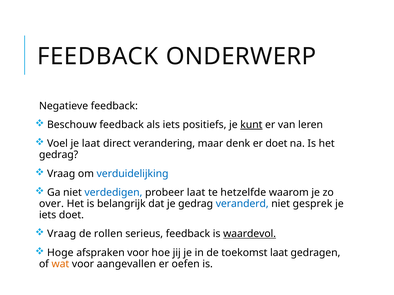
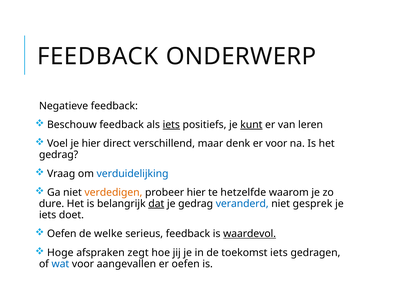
iets underline: none -> present (171, 125)
je laat: laat -> hier (91, 144)
verandering: verandering -> verschillend (164, 144)
er doet: doet -> voor (276, 144)
verdedigen colour: blue -> orange (113, 193)
probeer laat: laat -> hier (196, 193)
over: over -> dure (52, 204)
dat underline: none -> present (156, 204)
Vraag: Vraag -> Oefen (62, 234)
rollen: rollen -> welke (108, 234)
afspraken voor: voor -> zegt (138, 253)
toekomst laat: laat -> iets (279, 253)
wat colour: orange -> blue (60, 264)
